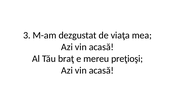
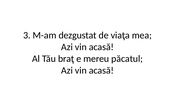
preţioşi: preţioşi -> păcatul (127, 58)
